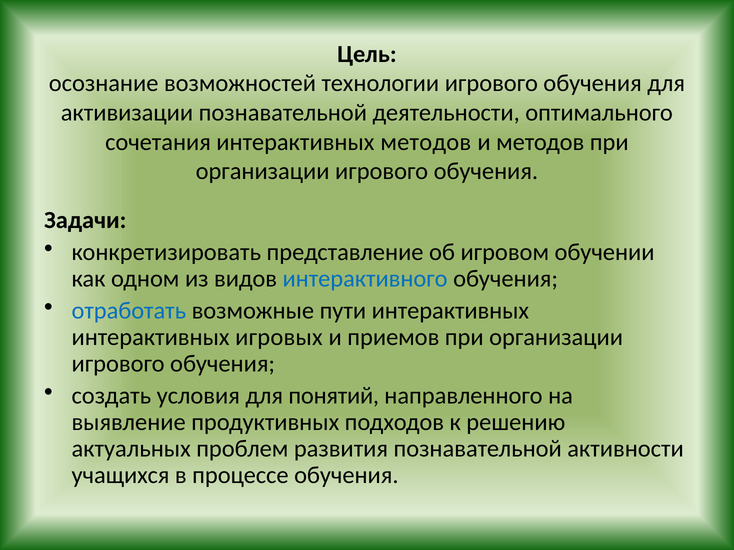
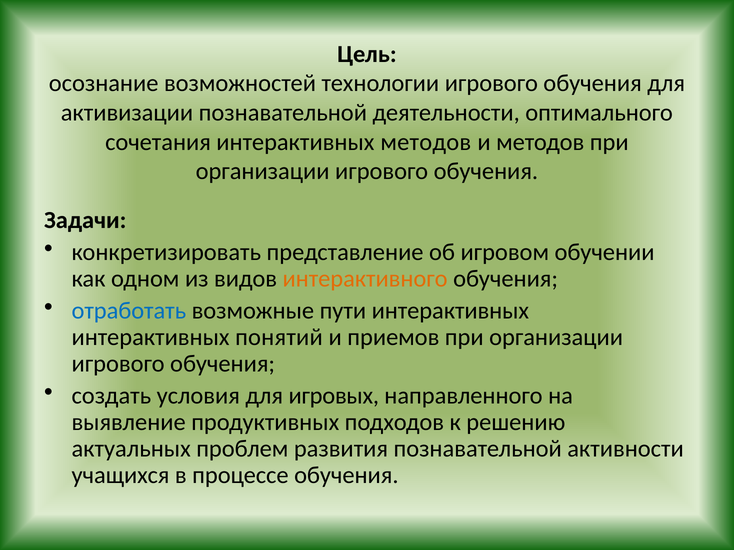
интерактивного colour: blue -> orange (365, 279)
игровых: игровых -> понятий (279, 338)
понятий: понятий -> игровых (334, 396)
